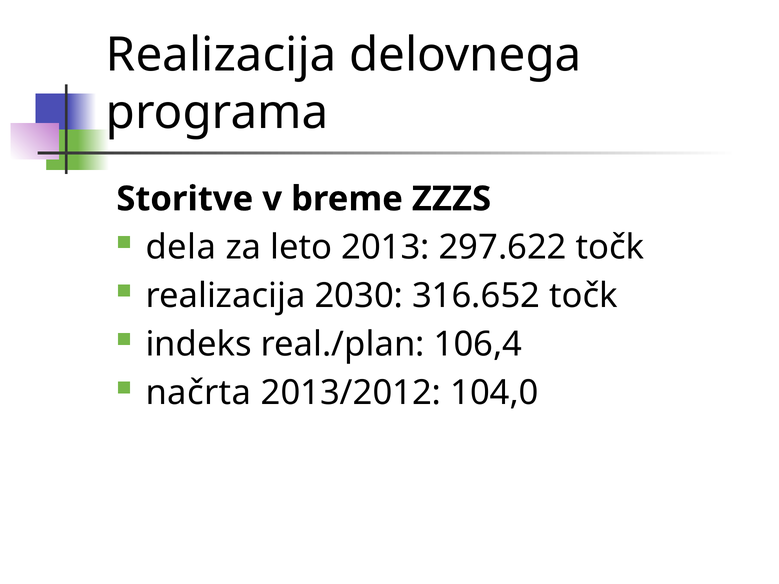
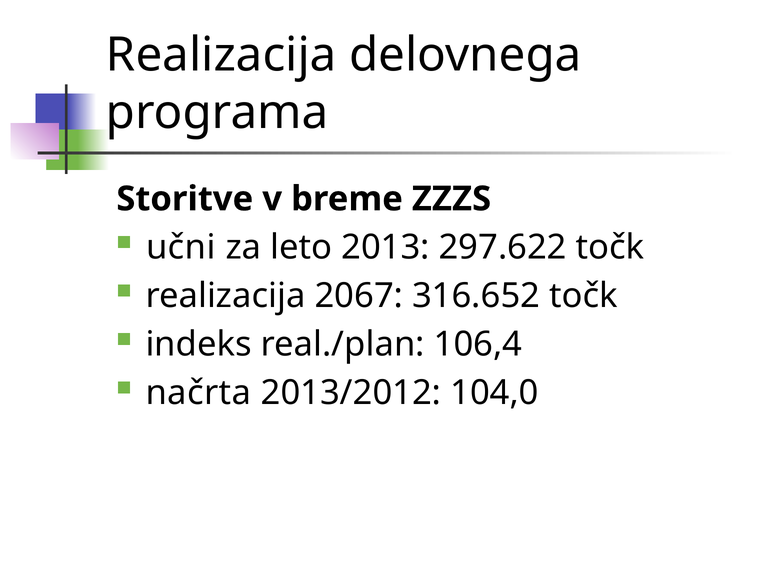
dela: dela -> učni (181, 248)
2030: 2030 -> 2067 (359, 296)
